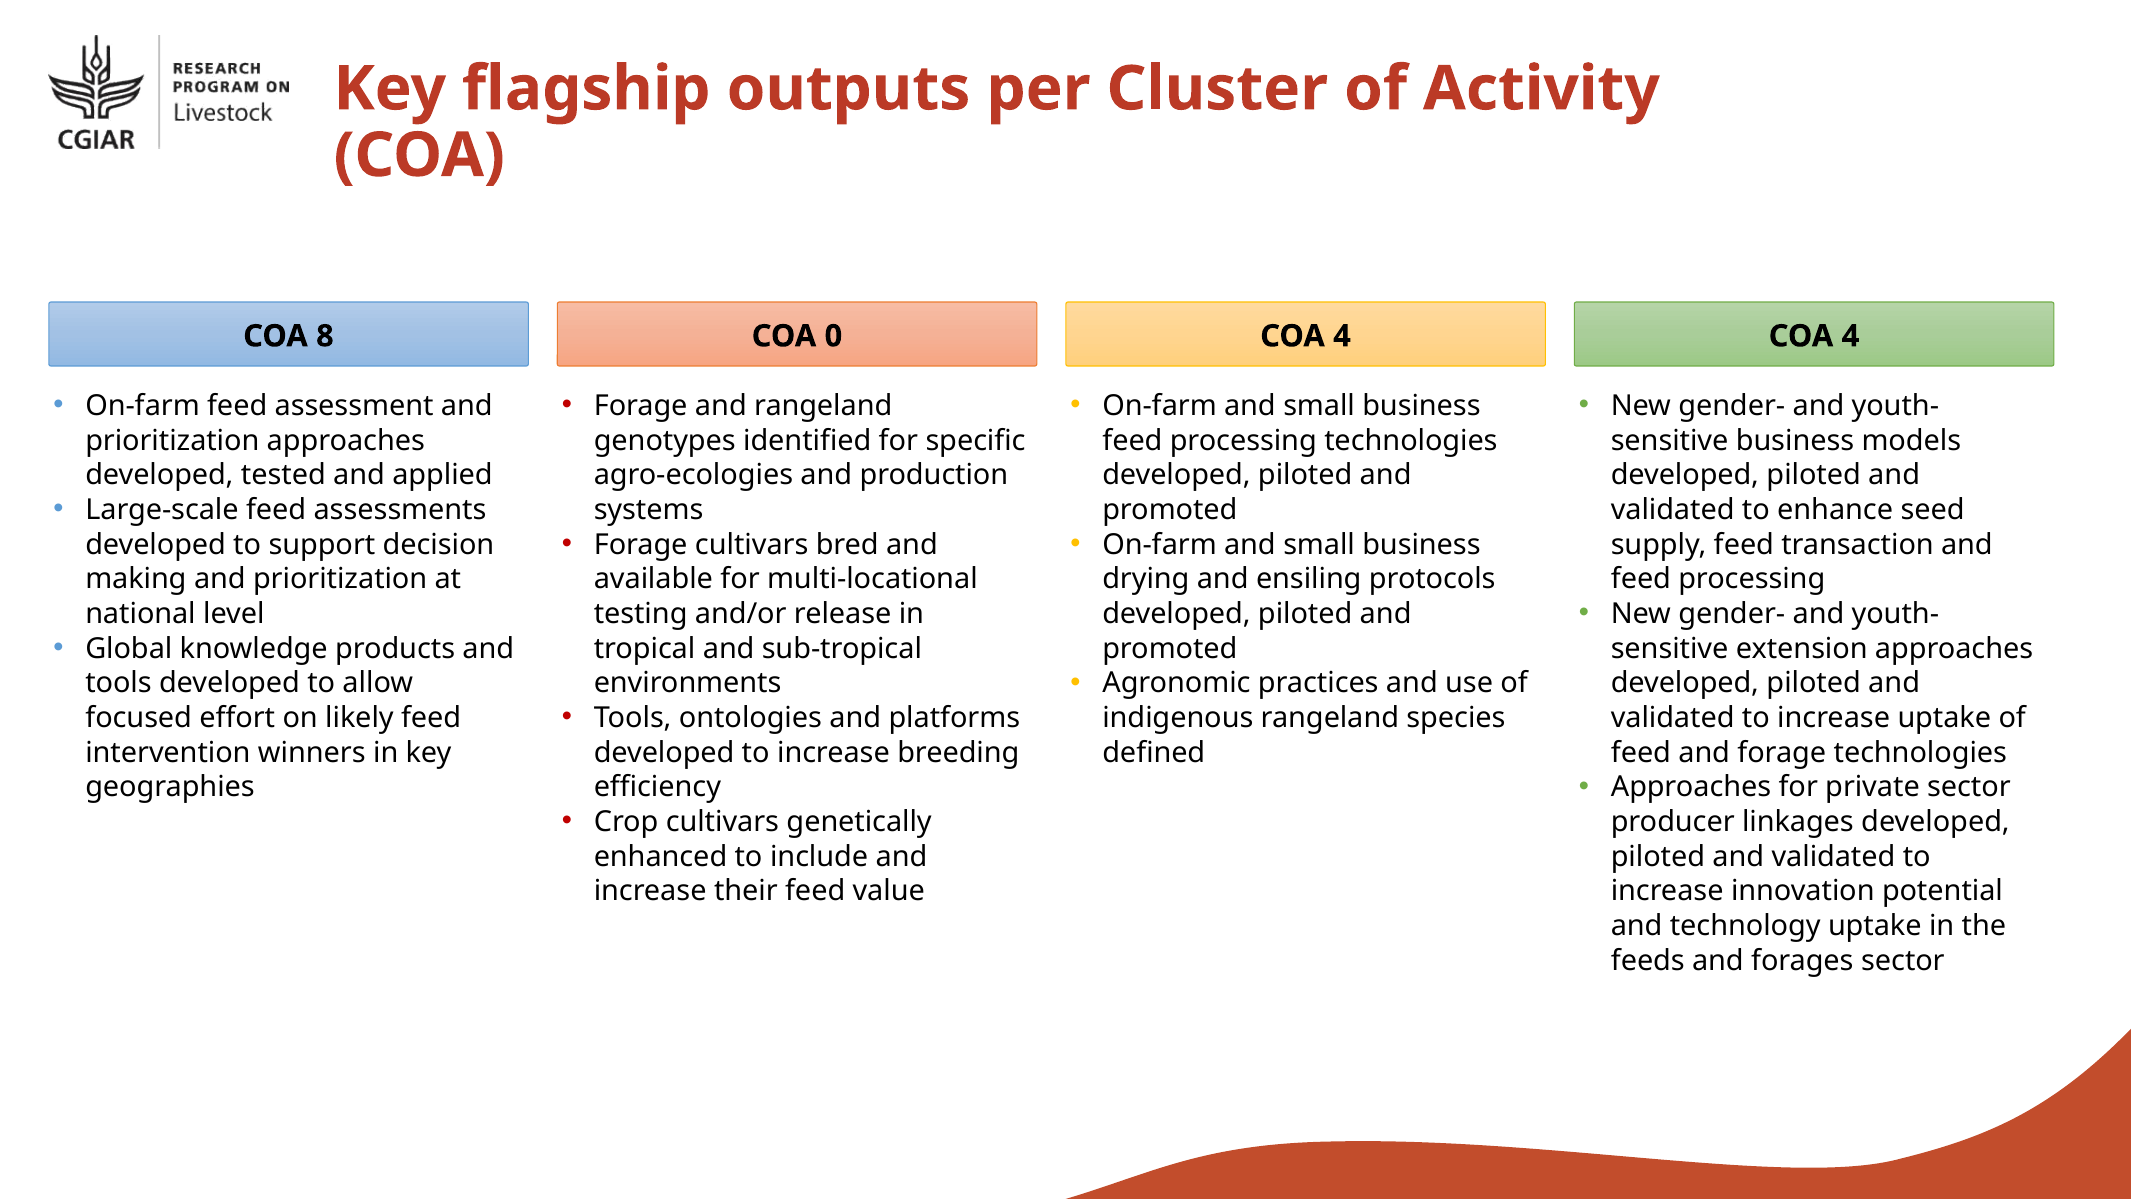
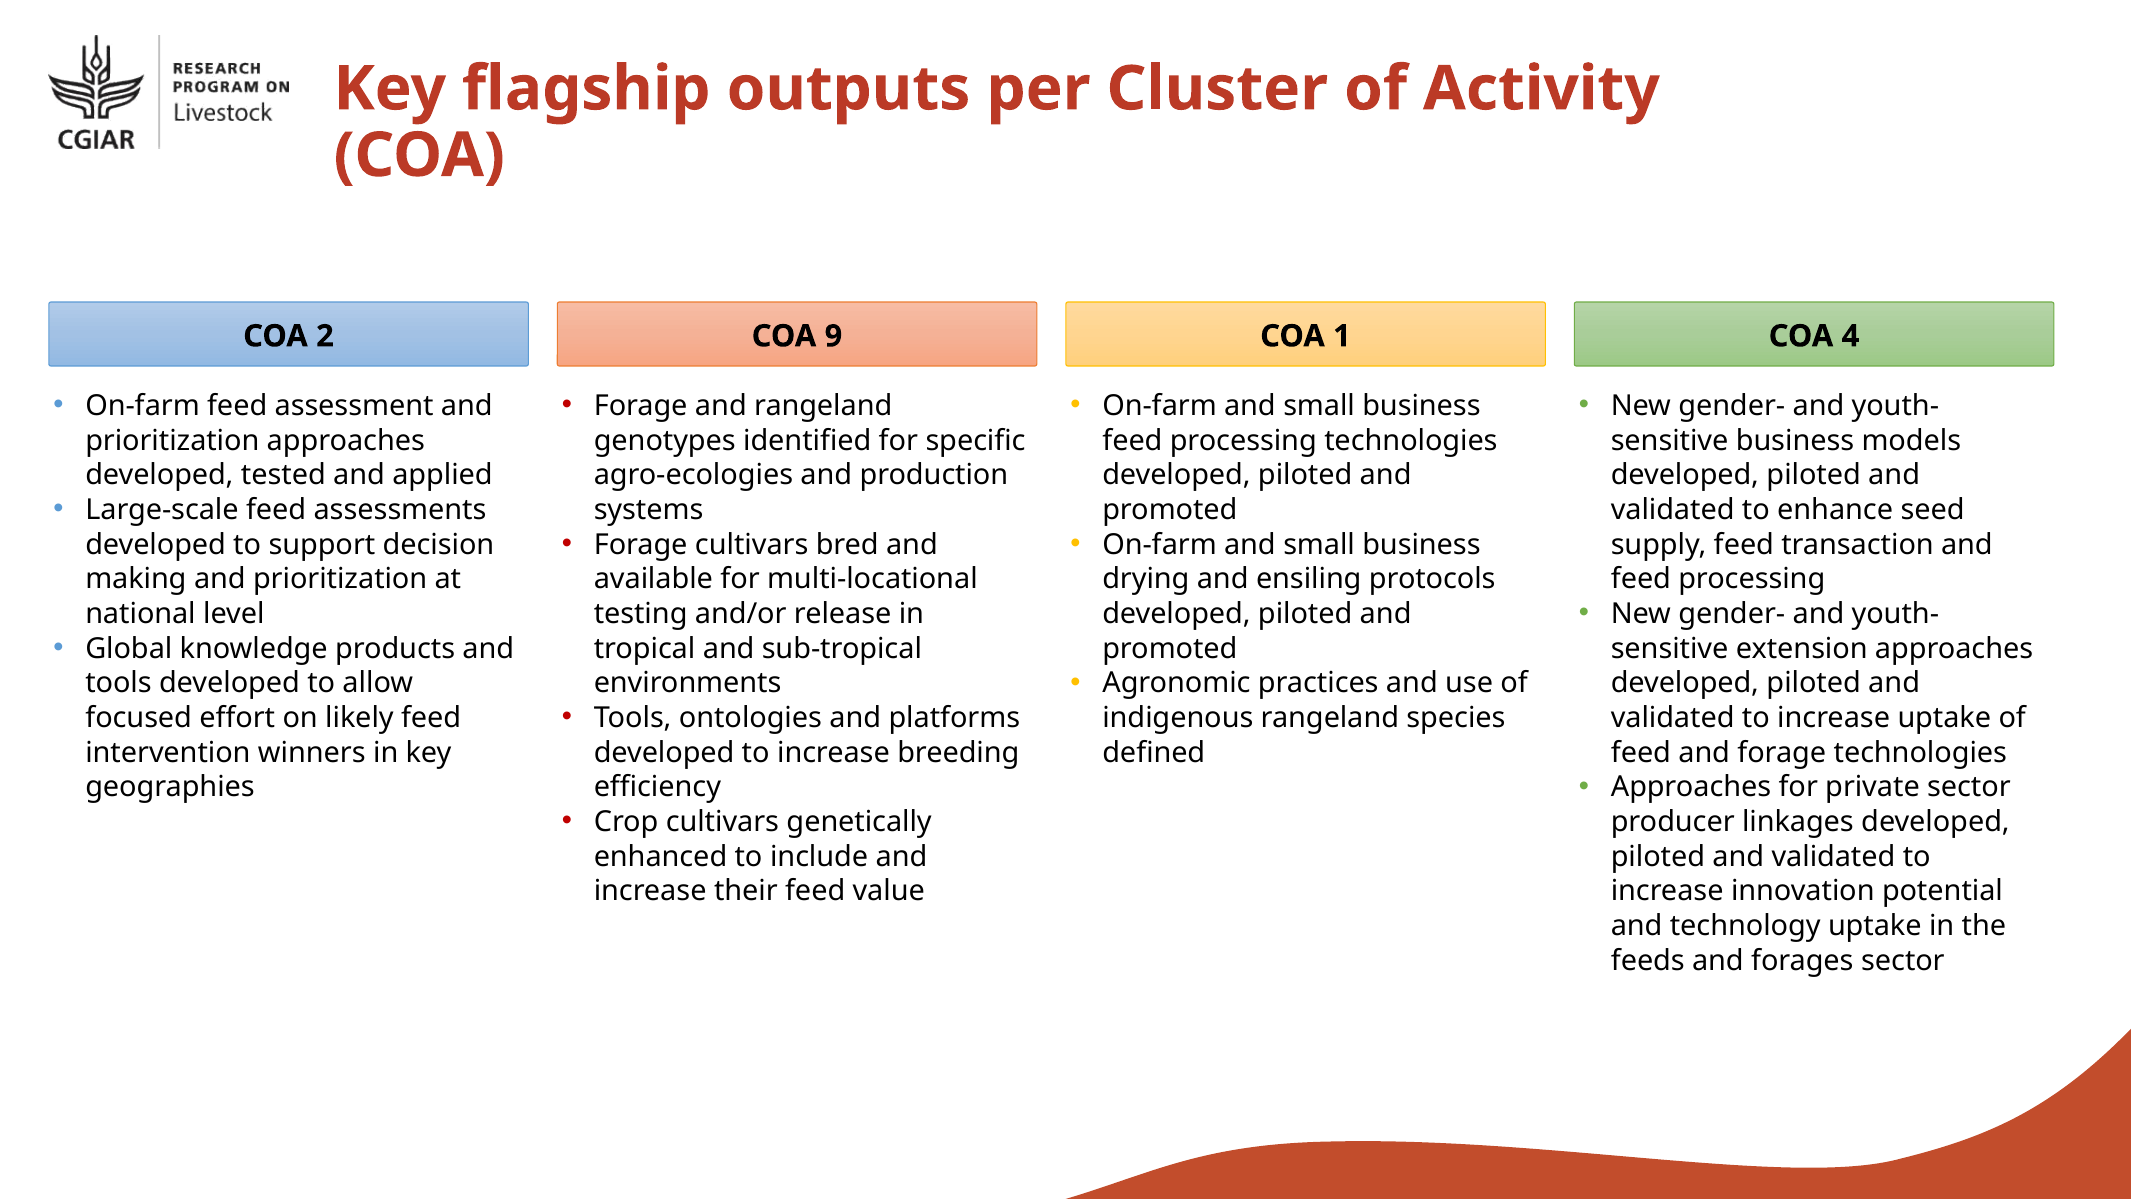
8: 8 -> 2 (325, 336)
0: 0 -> 9 (833, 336)
4: 4 -> 1 (1342, 336)
